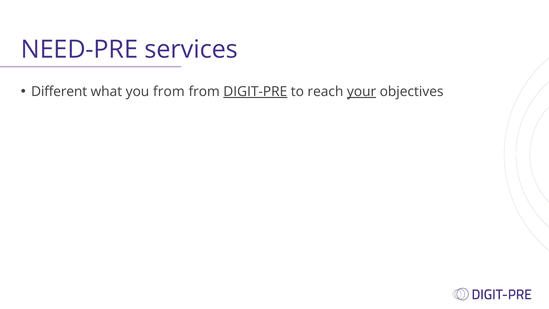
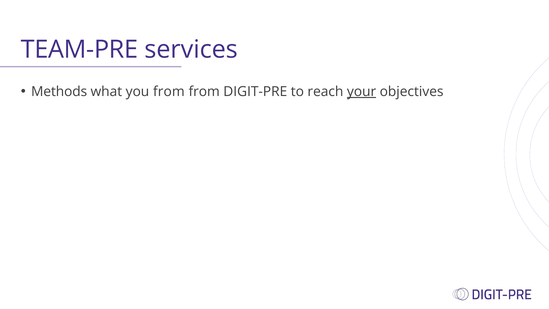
NEED-PRE: NEED-PRE -> TEAM-PRE (80, 50)
Different: Different -> Methods (59, 92)
DIGIT-PRE underline: present -> none (255, 92)
